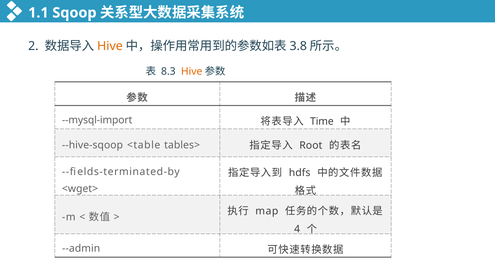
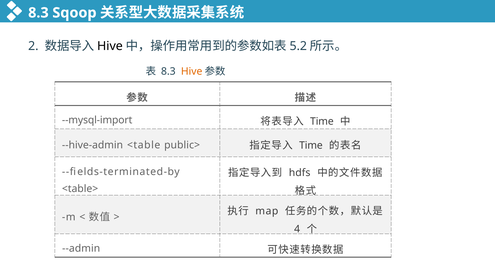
1.1: 1.1 -> 8.3 (38, 13)
Hive colour: orange -> black (110, 46)
3.8: 3.8 -> 5.2 (298, 46)
--hive-sqoop: --hive-sqoop -> --hive-admin (93, 145)
tables>: tables> -> public> (182, 145)
Root: Root -> Time (311, 146)
<wget>: <wget> -> <table> (80, 189)
